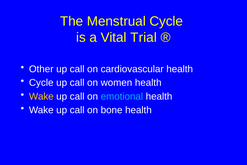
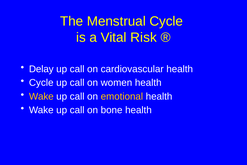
Trial: Trial -> Risk (144, 37)
Other: Other -> Delay (41, 69)
emotional colour: light blue -> yellow (122, 96)
